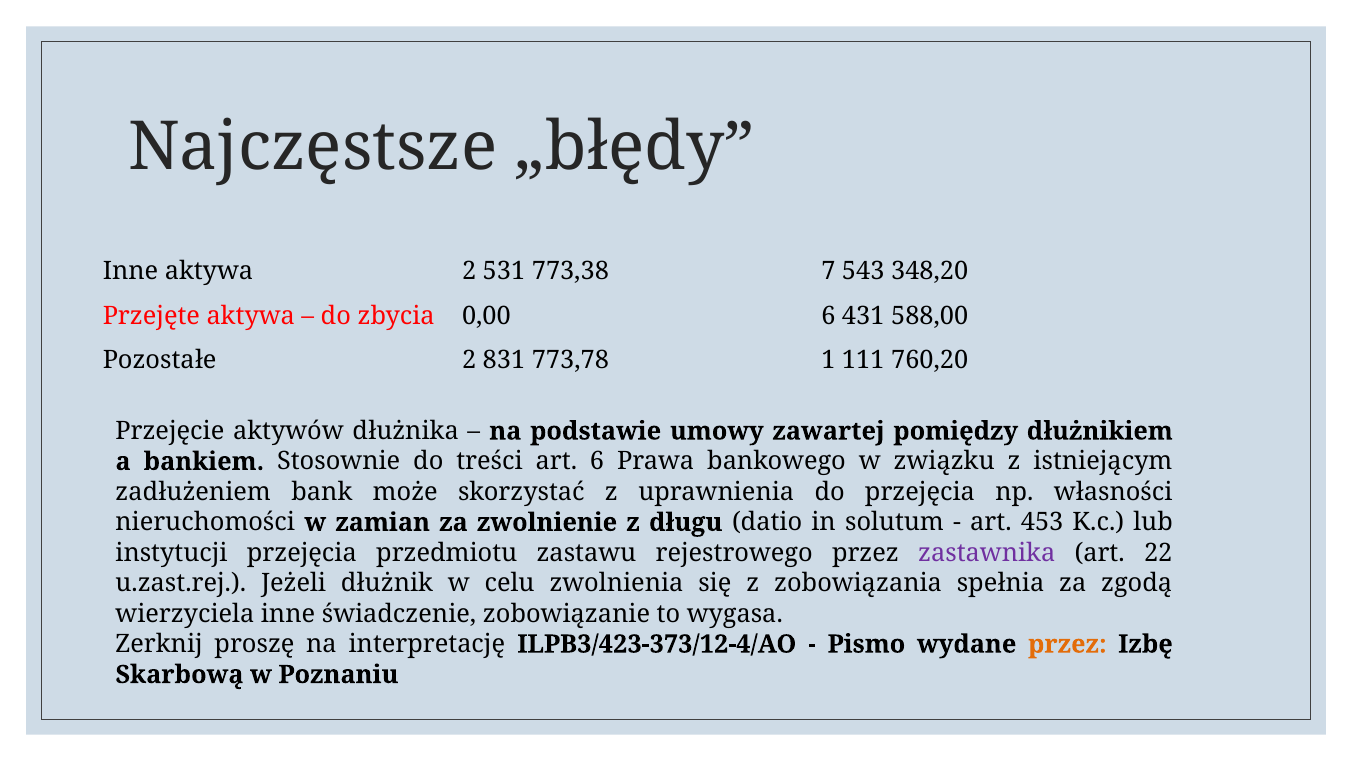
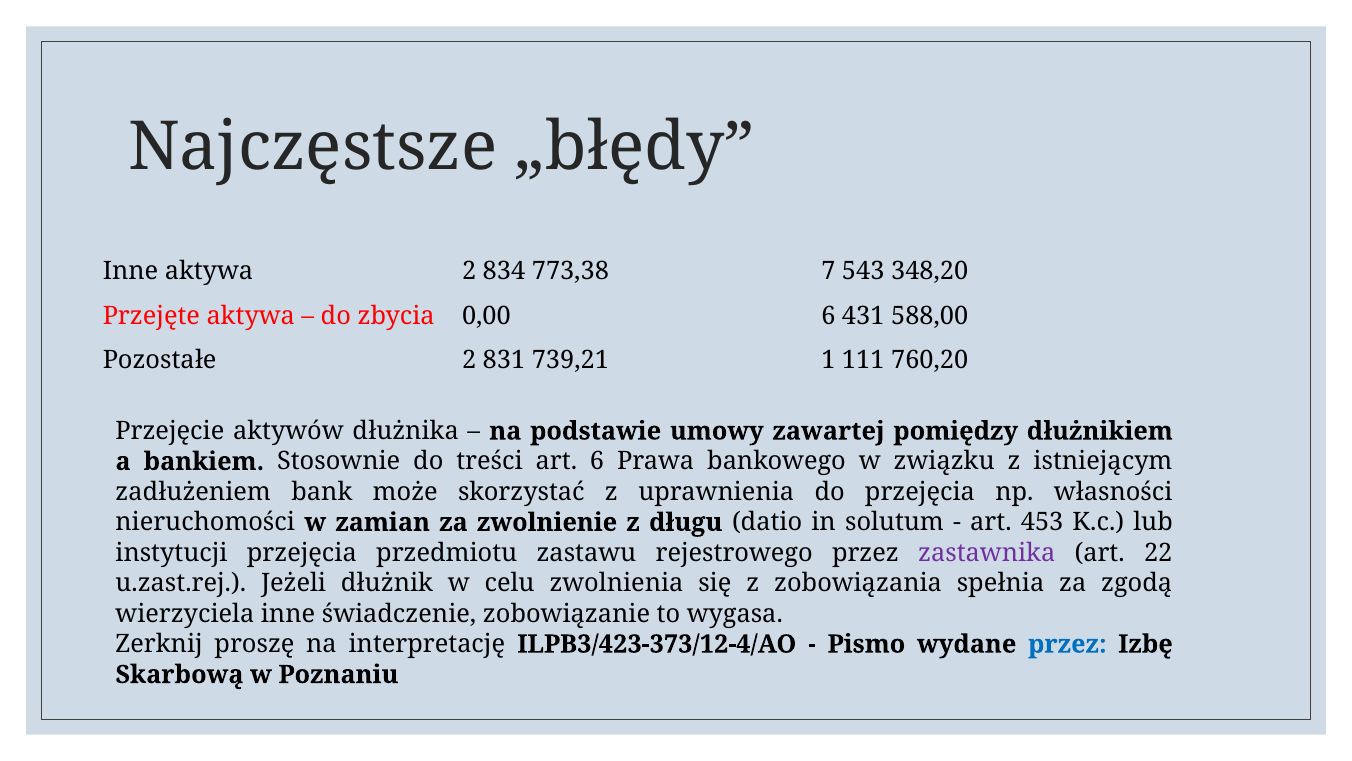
531: 531 -> 834 (504, 271)
773,78: 773,78 -> 739,21 (570, 360)
przez colour: orange -> blue (1067, 644)
